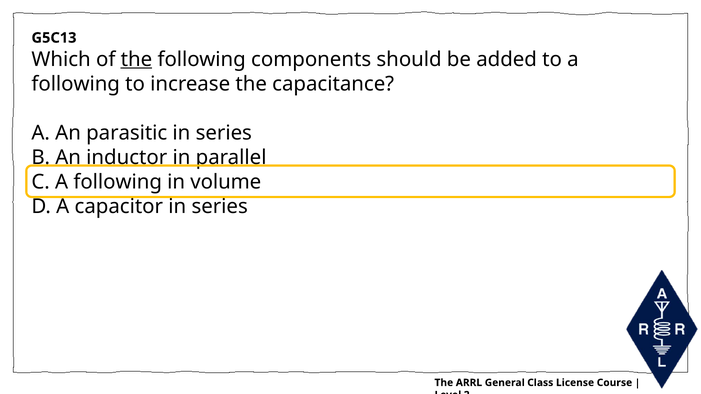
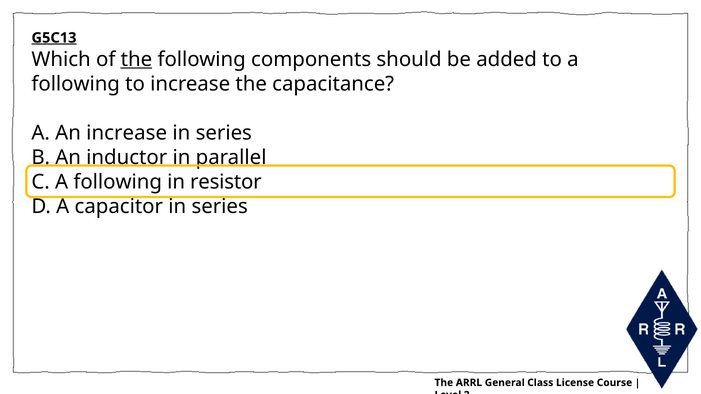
G5C13 underline: none -> present (54, 38)
An parasitic: parasitic -> increase (127, 133)
volume: volume -> resistor (226, 182)
